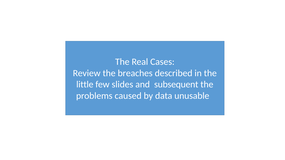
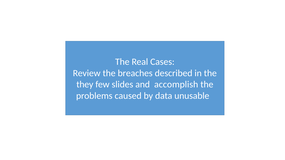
little: little -> they (85, 85)
subsequent: subsequent -> accomplish (176, 85)
